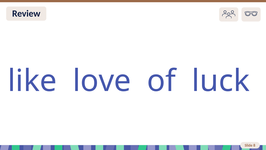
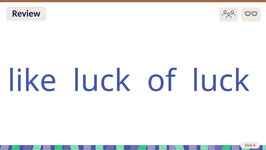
like love: love -> luck (102, 81)
